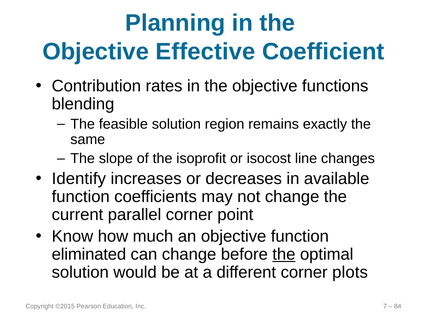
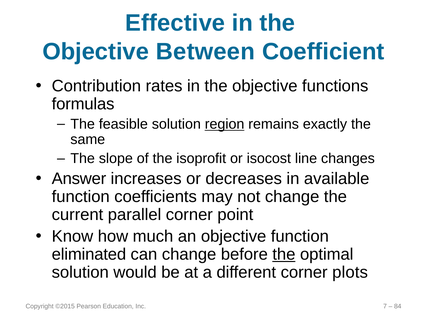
Planning: Planning -> Effective (175, 23)
Effective: Effective -> Between (205, 52)
blending: blending -> formulas (83, 104)
region underline: none -> present (225, 124)
Identify: Identify -> Answer (79, 178)
